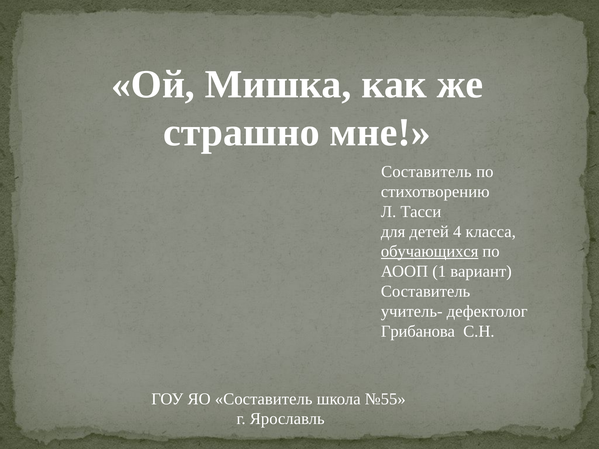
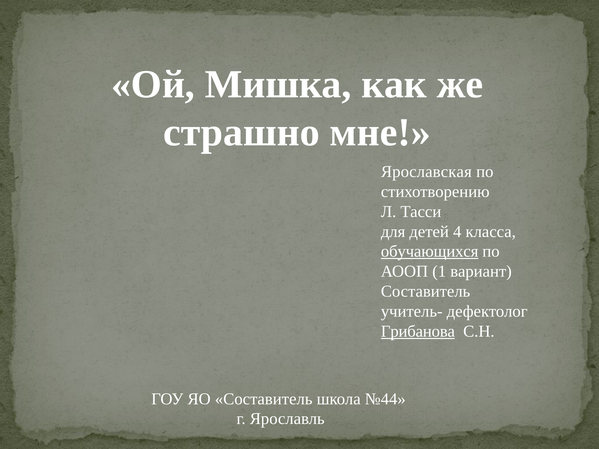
Составитель: Составитель -> Ярославская (426, 172)
Грибанова underline: none -> present (418, 332)
№55: №55 -> №44 (385, 399)
